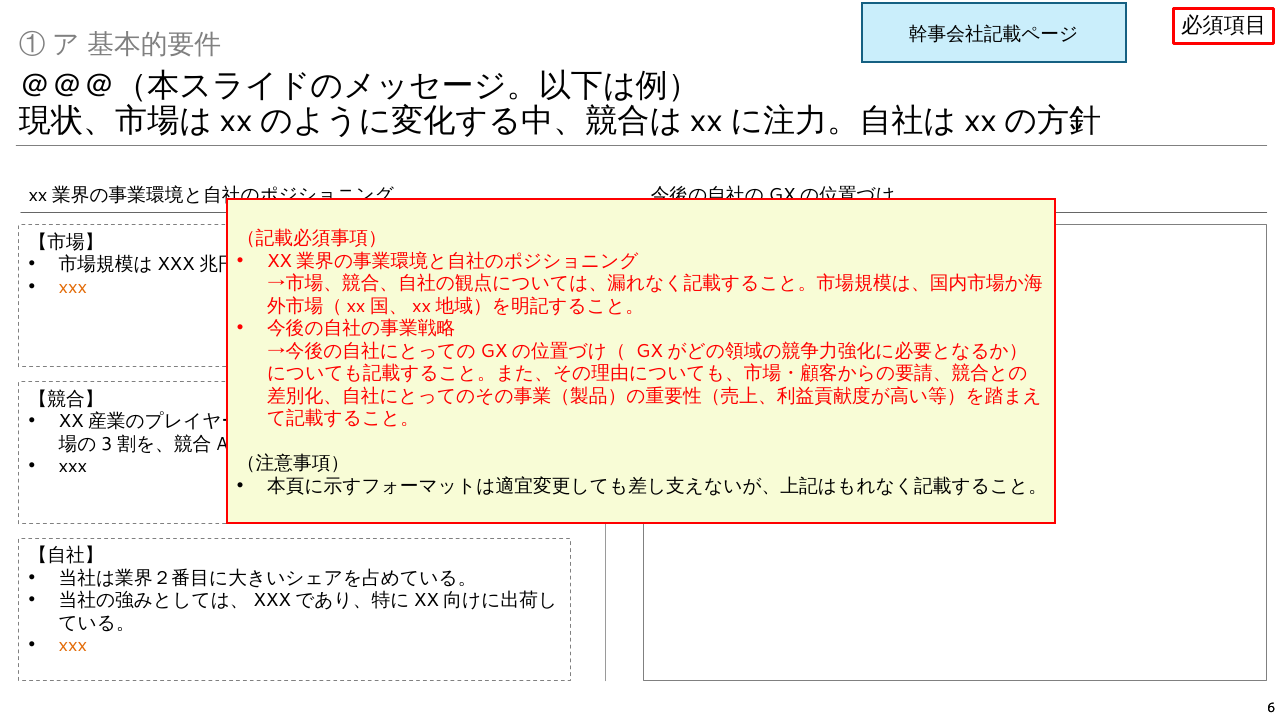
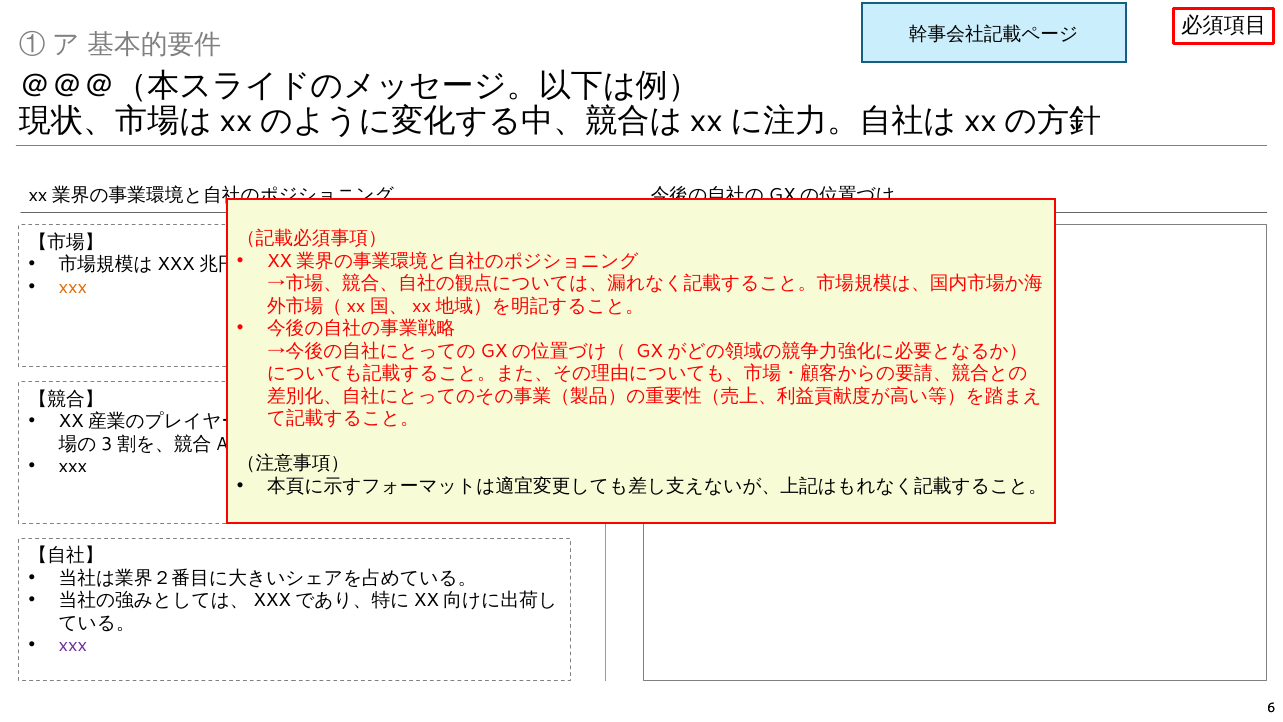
xxx colour: orange -> purple (73, 645)
